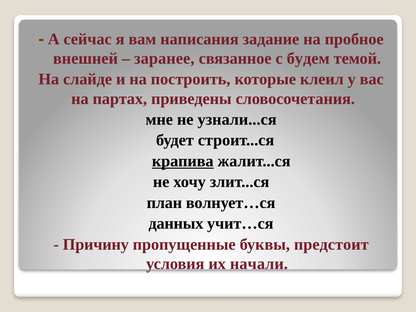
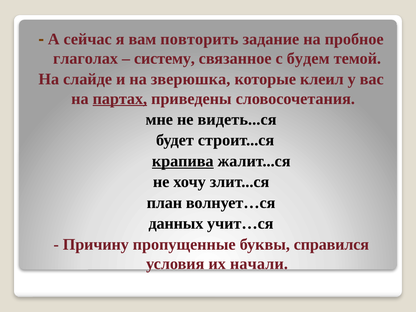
написания: написания -> повторить (199, 39)
внешней: внешней -> глаголах (86, 58)
заранее: заранее -> систему (164, 58)
построить: построить -> зверюшка (191, 79)
партах underline: none -> present (120, 99)
узнали...ся: узнали...ся -> видеть...ся (237, 119)
предстоит: предстоит -> справился (331, 244)
